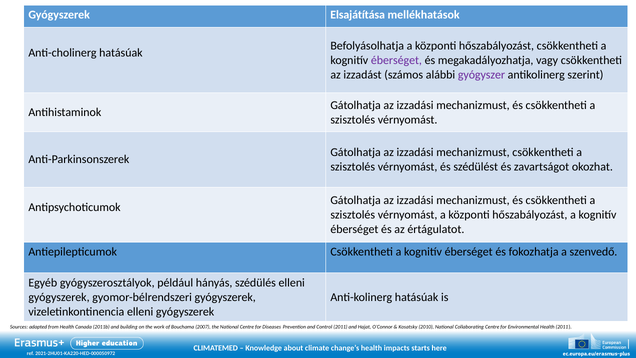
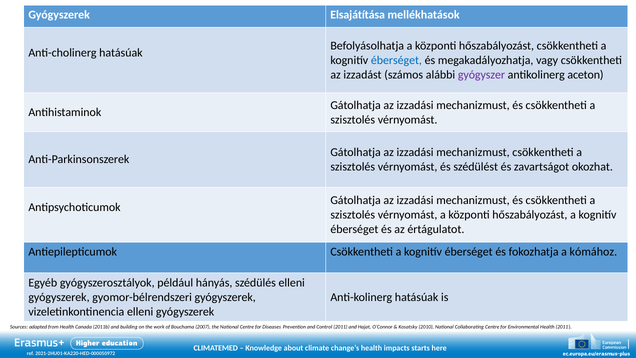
éberséget colour: purple -> blue (396, 60)
szerint: szerint -> aceton (585, 75)
szenvedő: szenvedő -> kómához (593, 252)
